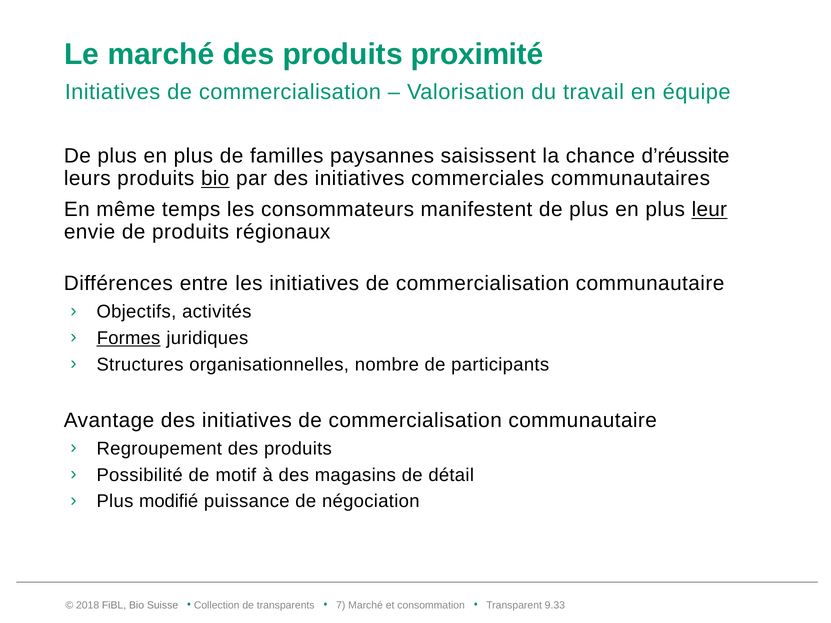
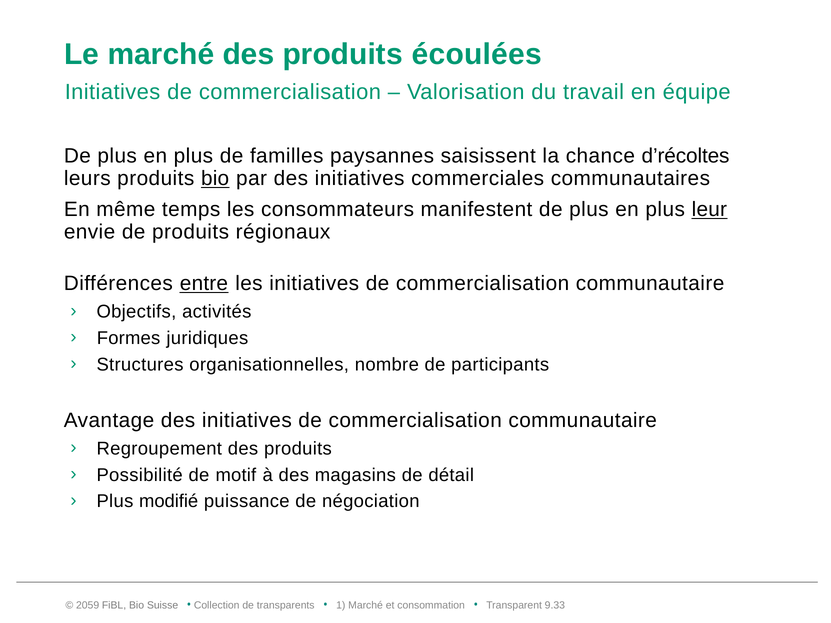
proximité: proximité -> écoulées (477, 55)
d’réussite: d’réussite -> d’récoltes (686, 156)
entre underline: none -> present (204, 284)
Formes underline: present -> none (129, 338)
2018: 2018 -> 2059 (88, 606)
7: 7 -> 1 (341, 606)
